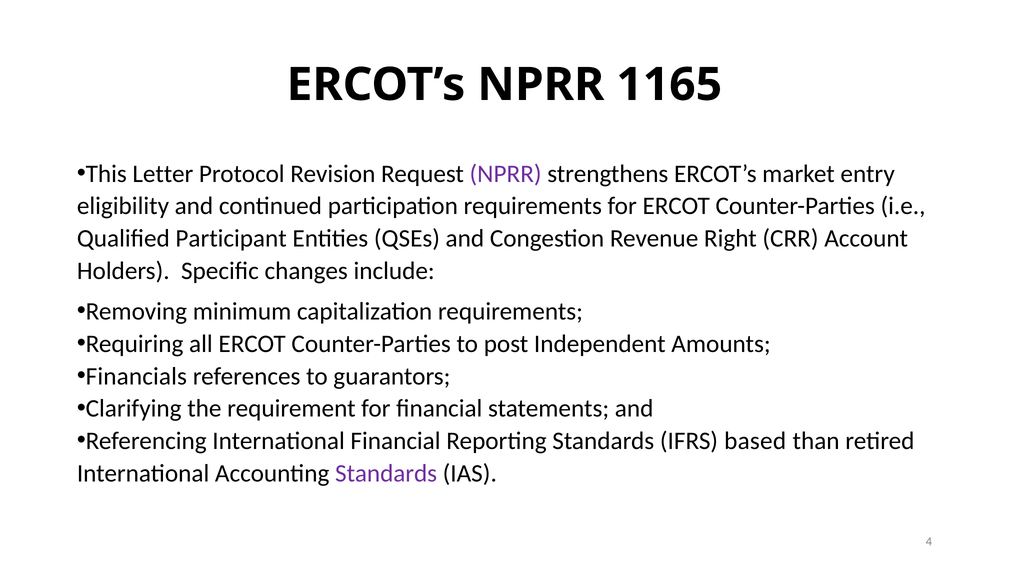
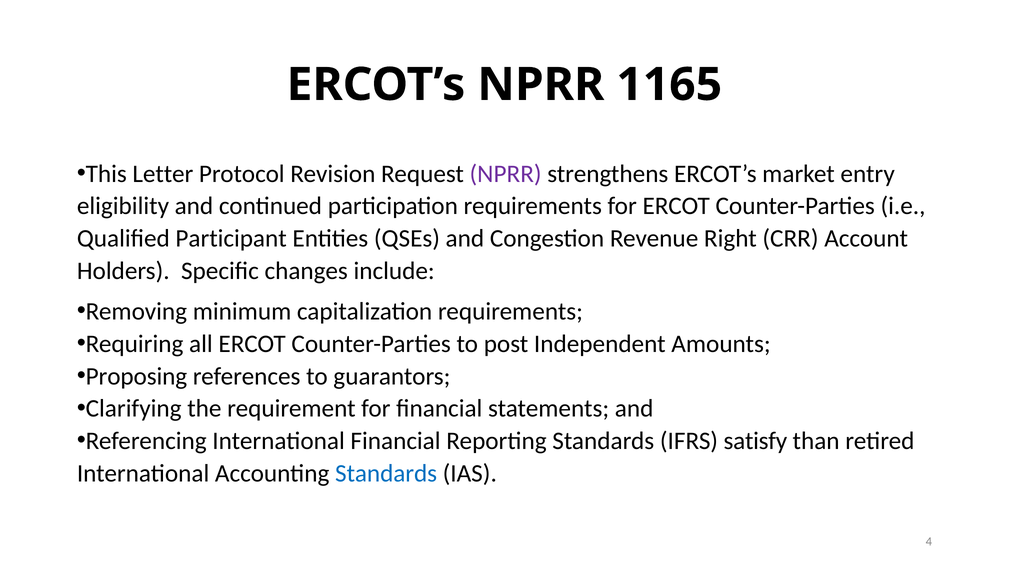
Financials: Financials -> Proposing (136, 377)
based: based -> satisfy (755, 441)
Standards colour: purple -> blue (386, 474)
